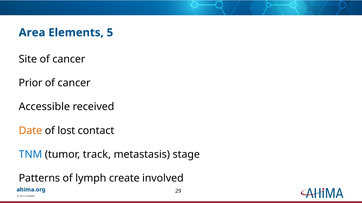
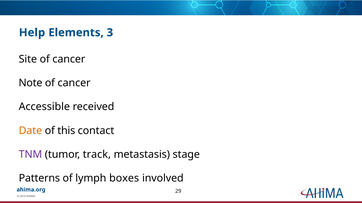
Area: Area -> Help (32, 33)
5: 5 -> 3 (110, 33)
Prior: Prior -> Note (31, 83)
lost: lost -> this (66, 131)
TNM colour: blue -> purple (30, 155)
create: create -> boxes (124, 179)
